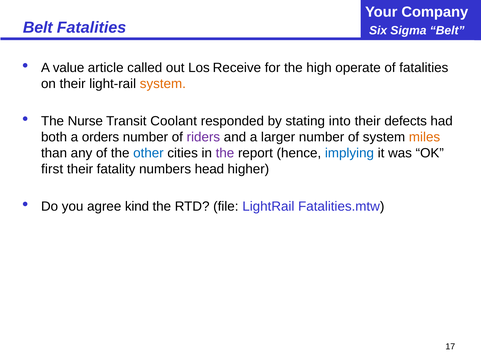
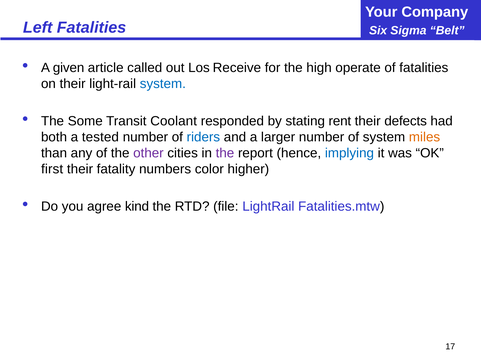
Belt: Belt -> Left (38, 28)
value: value -> given (69, 68)
system colour: orange -> blue (163, 84)
Nurse: Nurse -> Some (85, 121)
into: into -> rent (340, 121)
orders: orders -> tested (100, 137)
riders colour: purple -> blue (203, 137)
other colour: blue -> purple (148, 154)
head: head -> color (209, 170)
